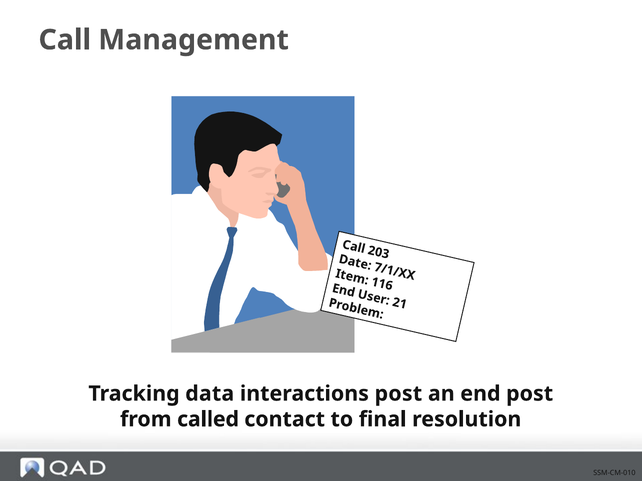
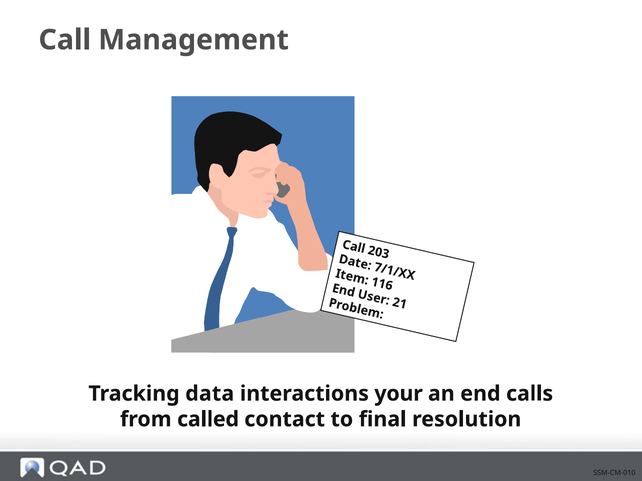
interactions post: post -> your (399, 394)
end post: post -> calls (530, 394)
